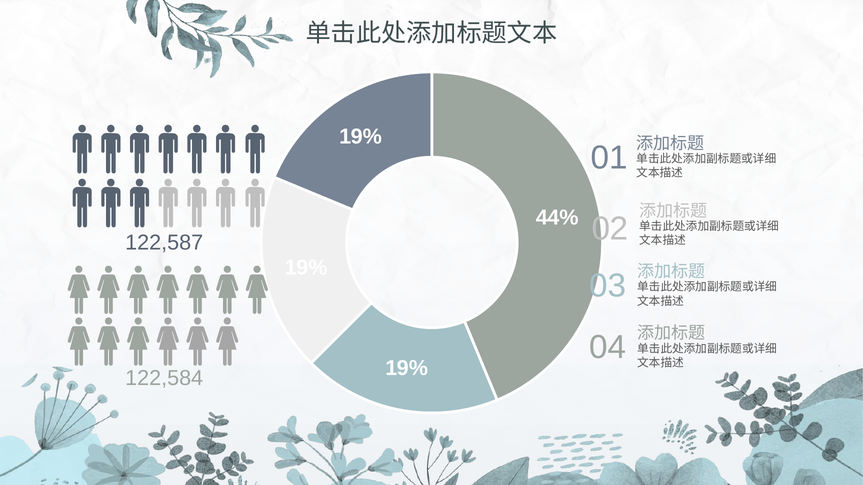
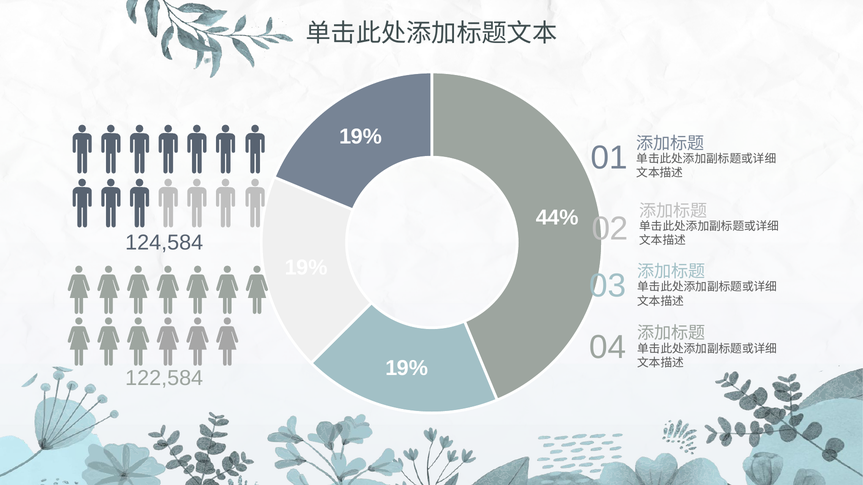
122,587: 122,587 -> 124,584 (164, 243)
